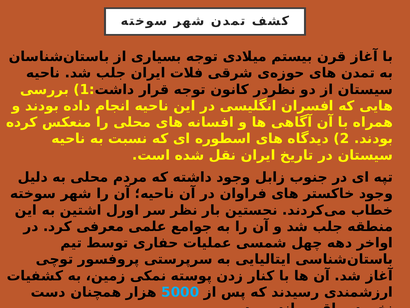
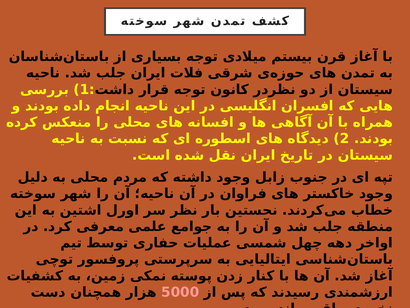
5000 colour: light blue -> pink (180, 292)
